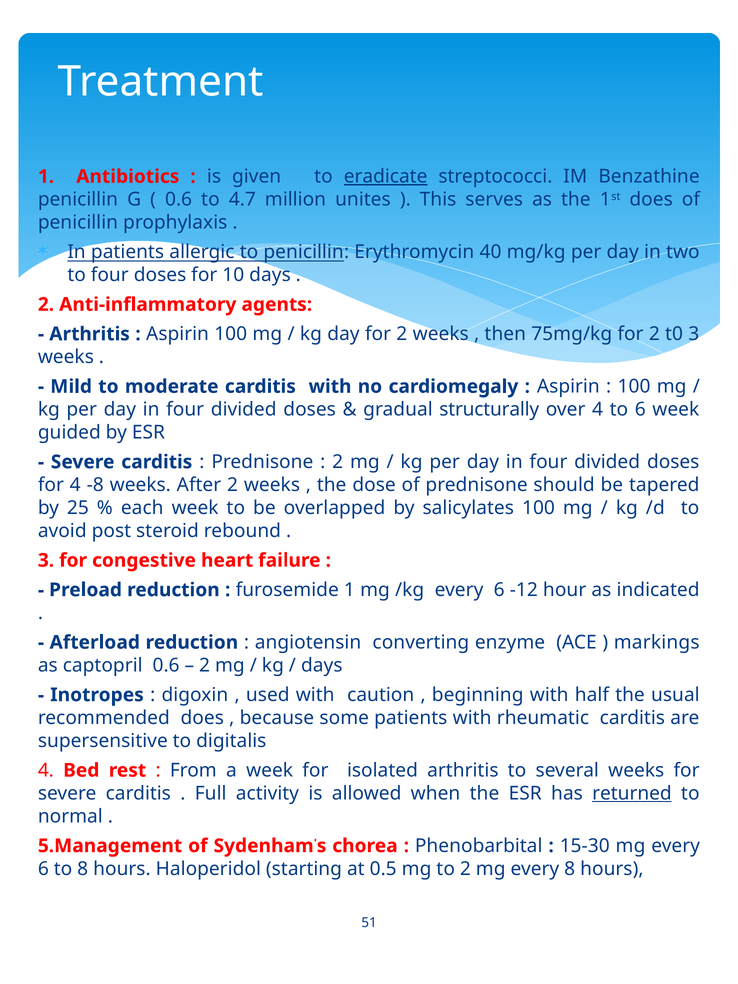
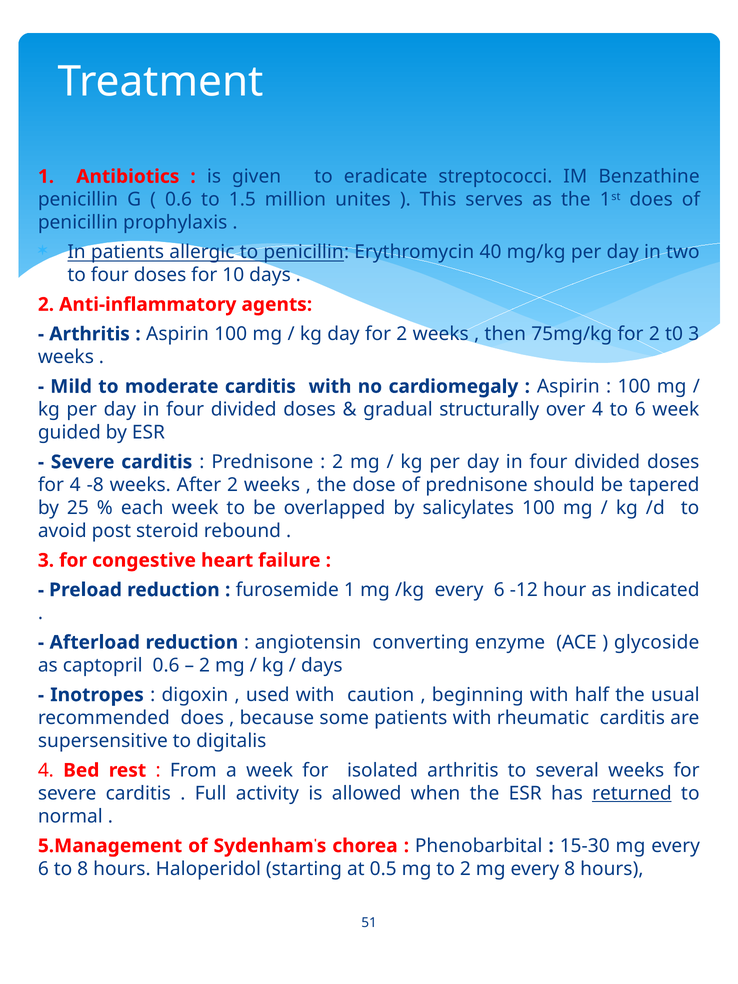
eradicate underline: present -> none (386, 177)
4.7: 4.7 -> 1.5 (242, 200)
markings: markings -> glycoside (657, 642)
